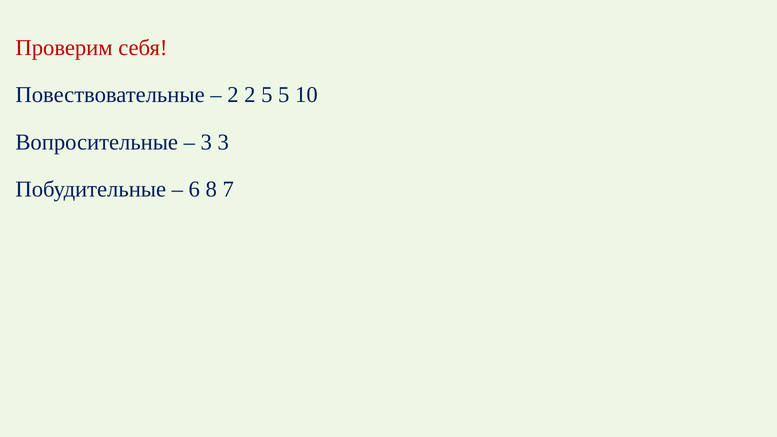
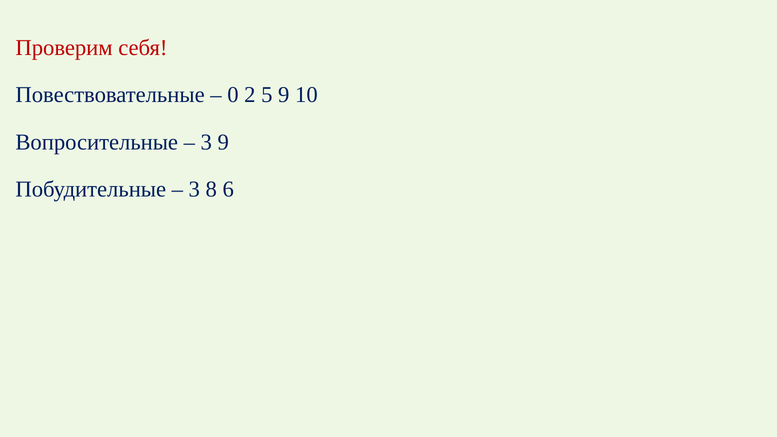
2: 2 -> 0 (233, 95)
5 5: 5 -> 9 (284, 95)
3 3: 3 -> 9 (223, 142)
6: 6 -> 3 (194, 189)
7: 7 -> 6 (228, 189)
